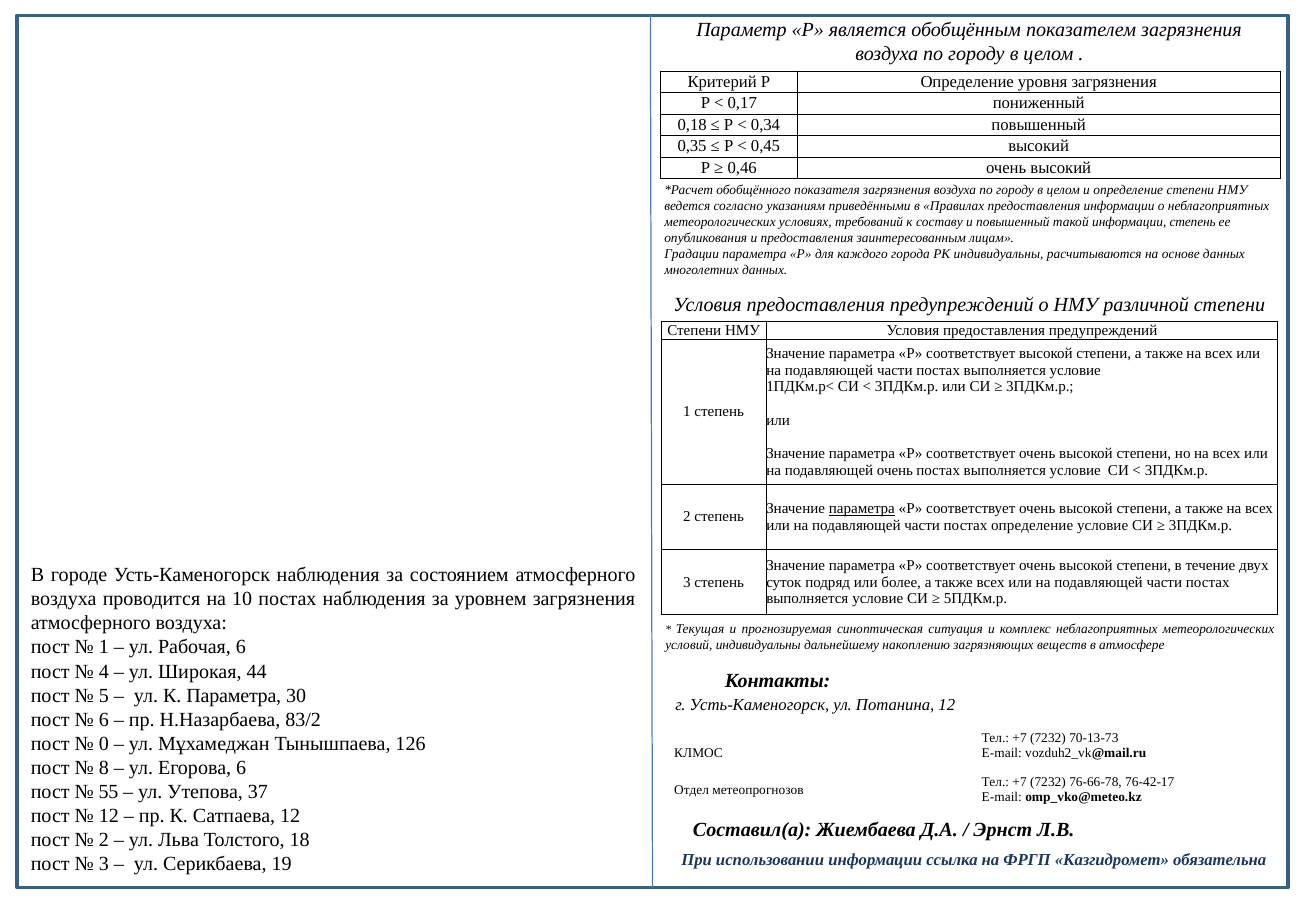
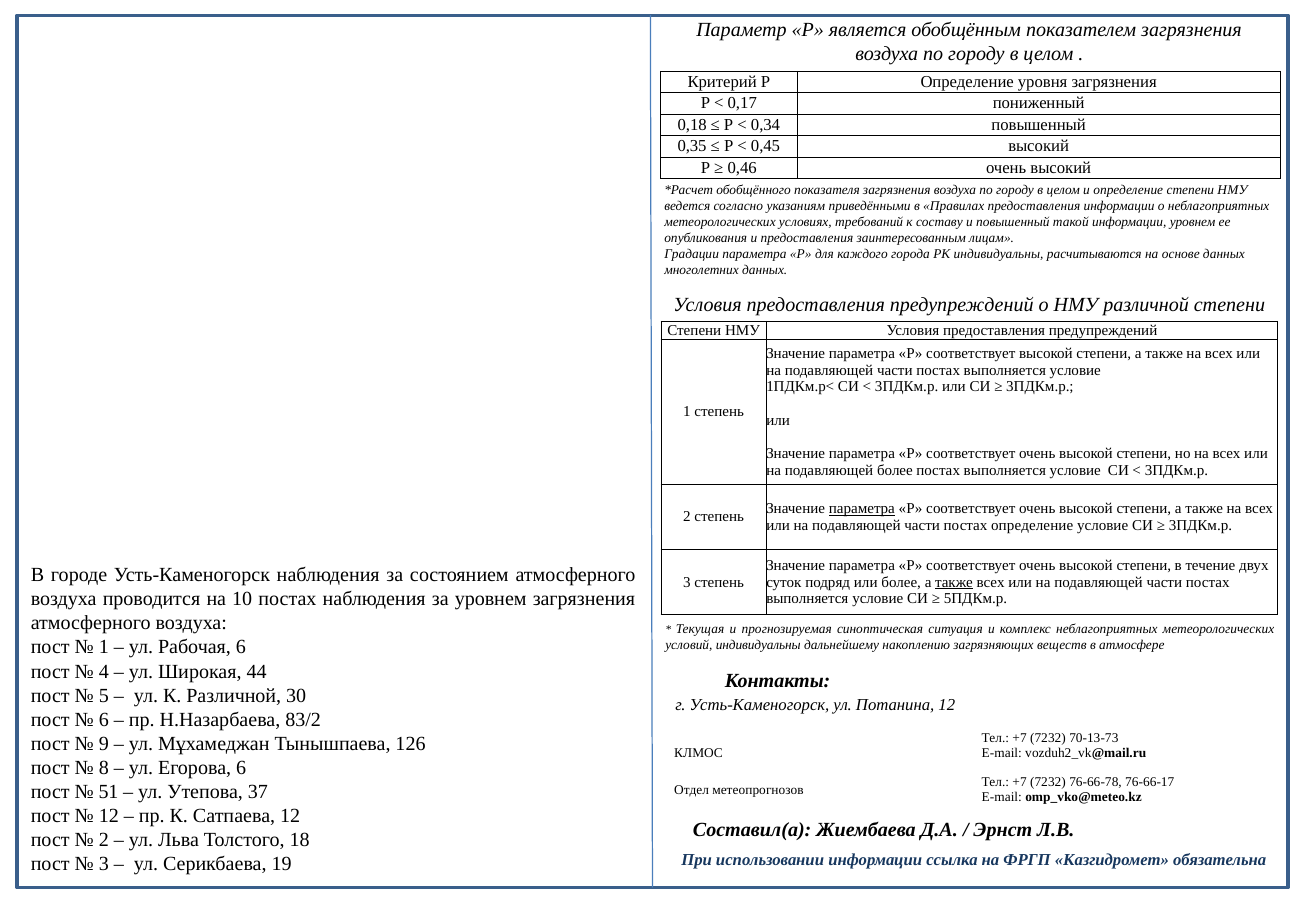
информации степень: степень -> уровнем (1193, 222)
подавляющей очень: очень -> более (895, 471)
также underline: none -> present (954, 583)
К Параметра: Параметра -> Различной (234, 696)
0: 0 -> 9 (104, 744)
76-42-17: 76-42-17 -> 76-66-17 (1150, 783)
55: 55 -> 51 (109, 792)
